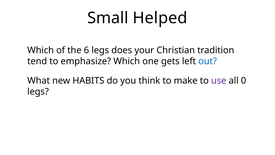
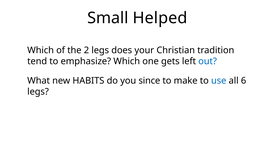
6: 6 -> 2 (86, 50)
think: think -> since (149, 81)
use colour: purple -> blue (219, 81)
0: 0 -> 6 (244, 81)
